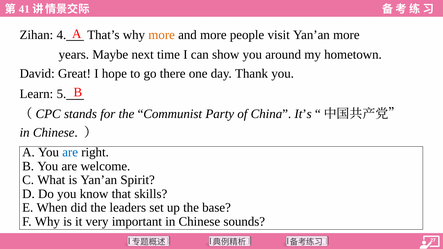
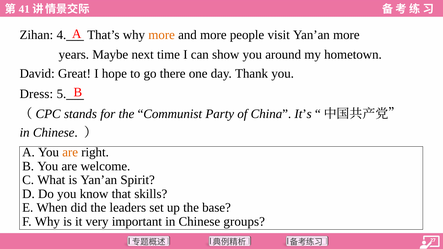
Learn: Learn -> Dress (36, 94)
are colour: blue -> orange (70, 152)
sounds: sounds -> groups (244, 222)
